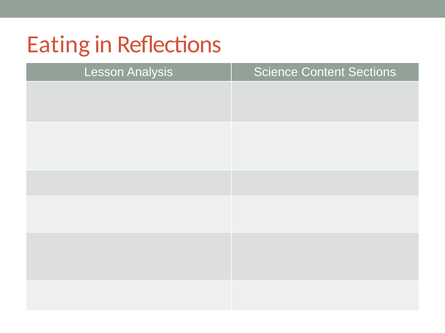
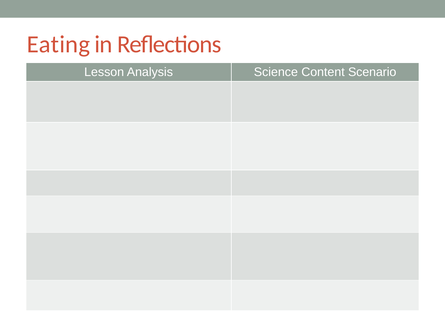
Sections: Sections -> Scenario (372, 72)
